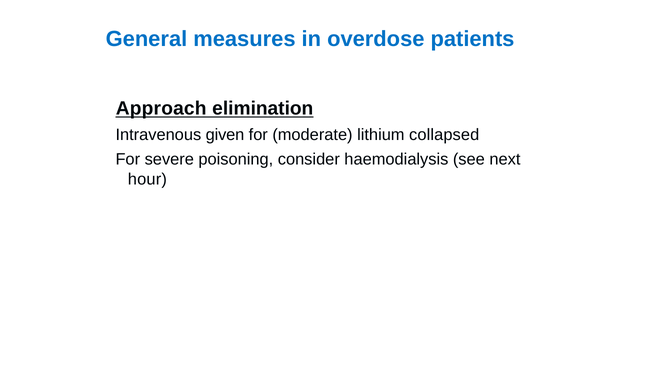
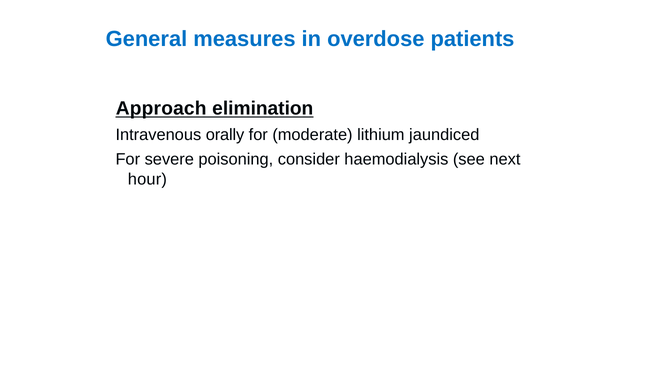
given: given -> orally (225, 135)
collapsed: collapsed -> jaundiced (444, 135)
